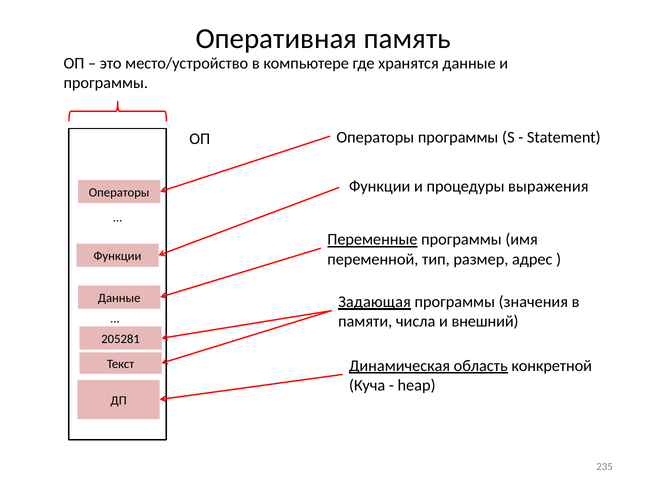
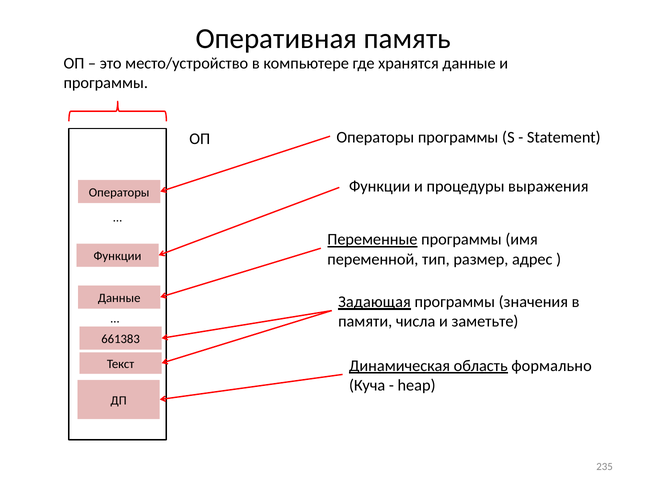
внешний: внешний -> заметьте (485, 322)
205281: 205281 -> 661383 (121, 339)
конкретной: конкретной -> формально (552, 366)
